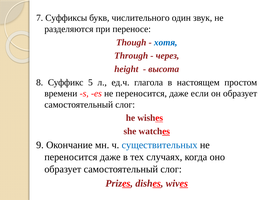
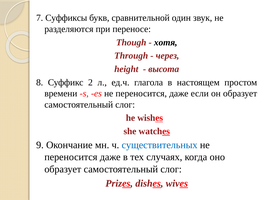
числительного: числительного -> сравнительной (141, 18)
хотя colour: blue -> black (166, 42)
5: 5 -> 2 (90, 82)
